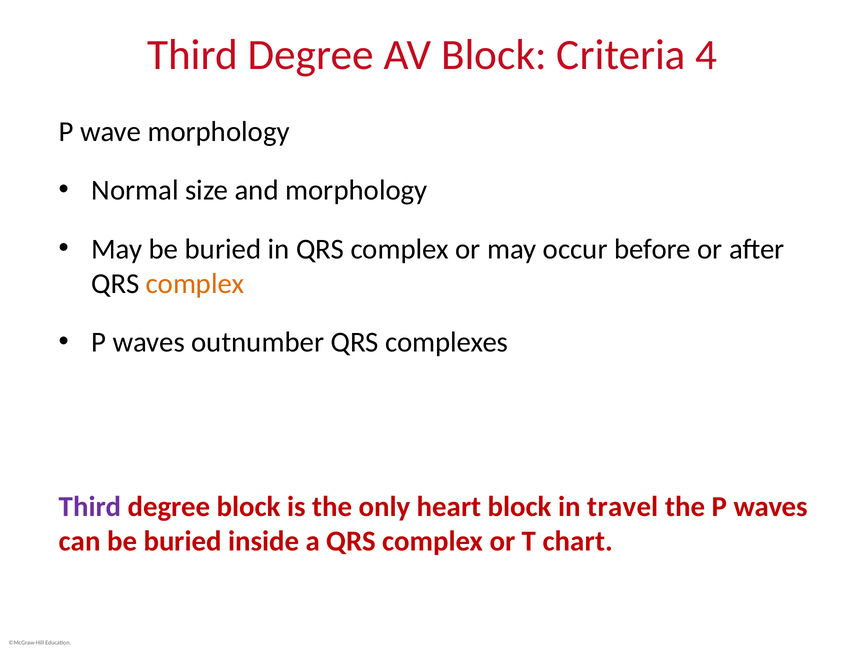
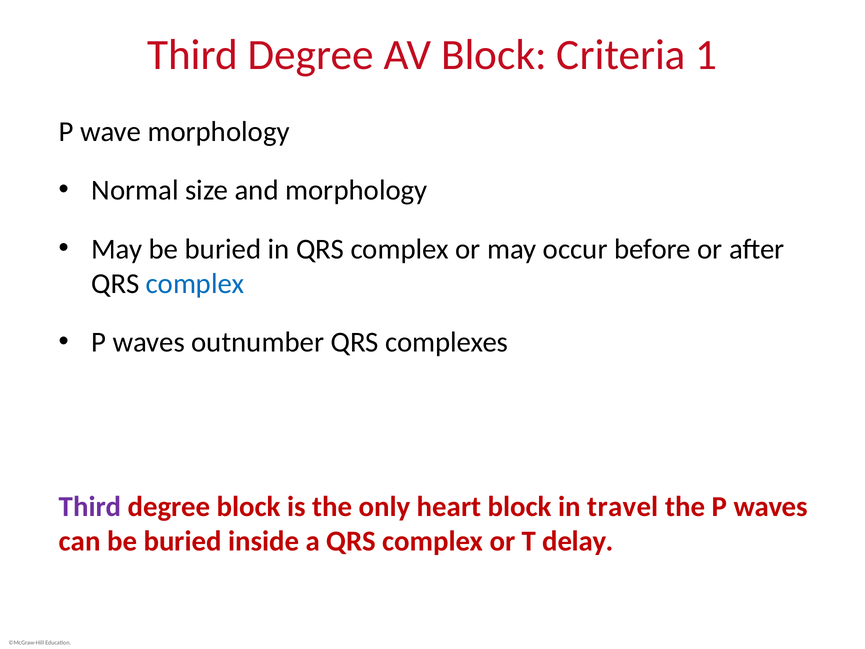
4: 4 -> 1 (706, 55)
complex colour: orange -> blue (195, 284)
chart: chart -> delay (578, 541)
